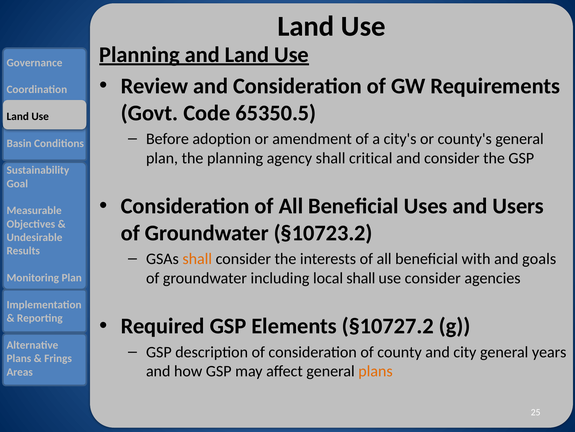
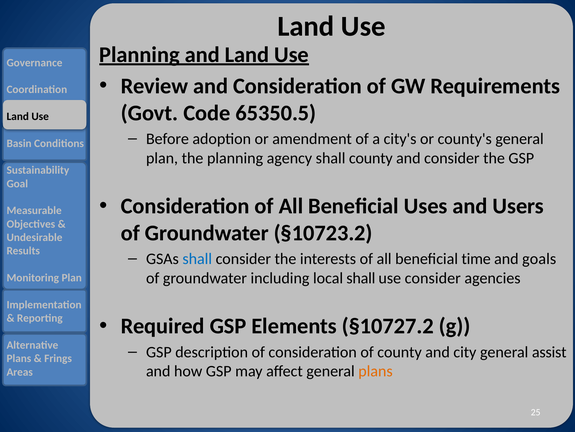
shall critical: critical -> county (371, 158)
shall colour: orange -> blue (197, 258)
with: with -> time (476, 258)
years: years -> assist (549, 351)
